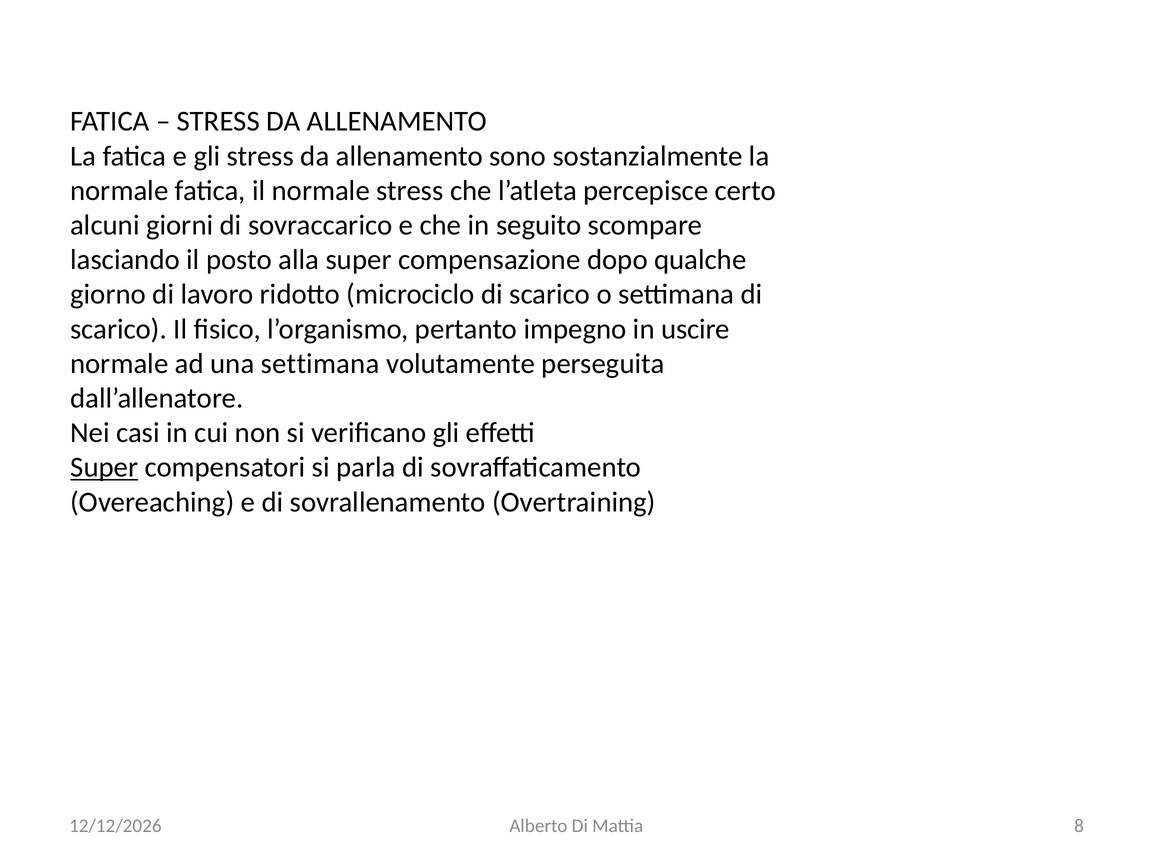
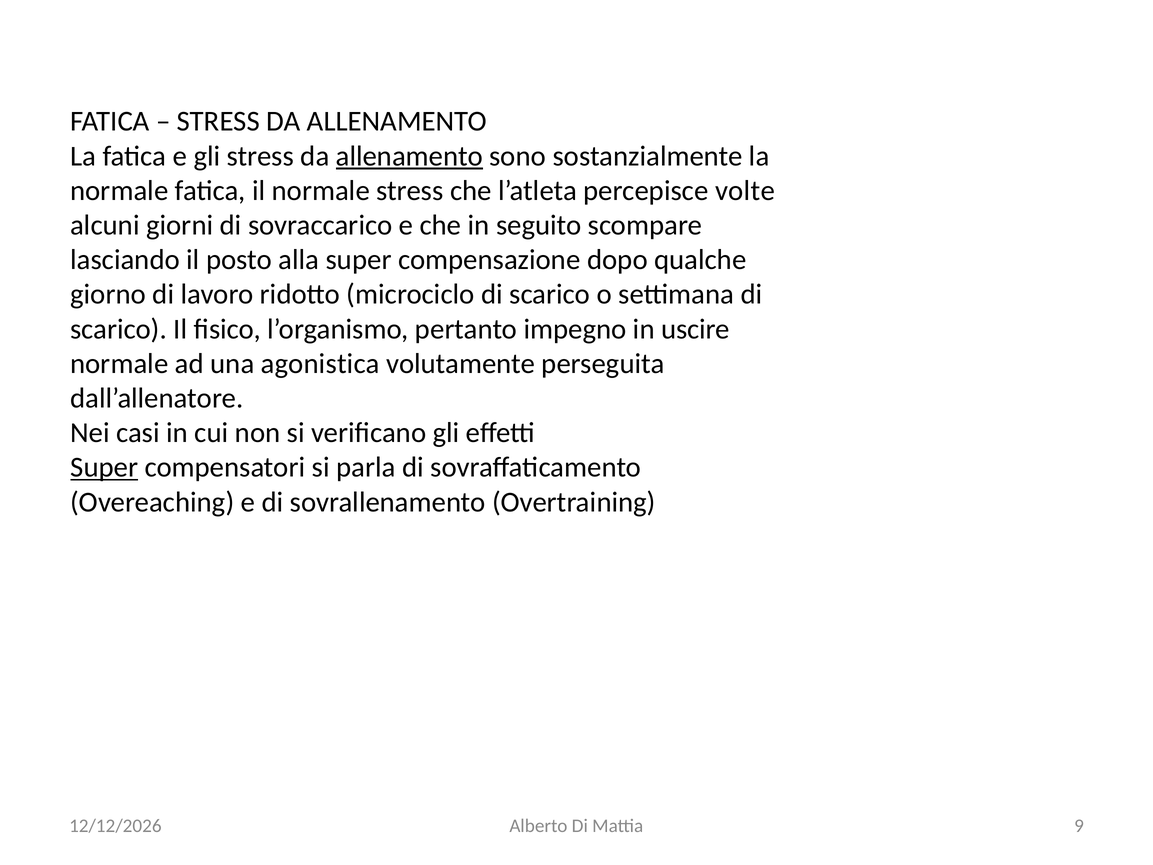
allenamento underline: none -> present (409, 156)
certo: certo -> volte (745, 191)
una settimana: settimana -> agonistica (320, 363)
8: 8 -> 9 (1079, 826)
